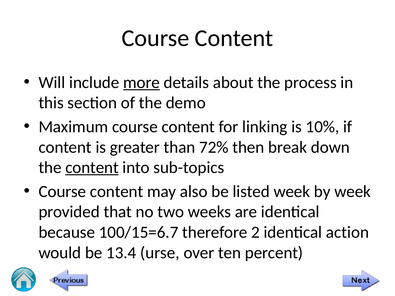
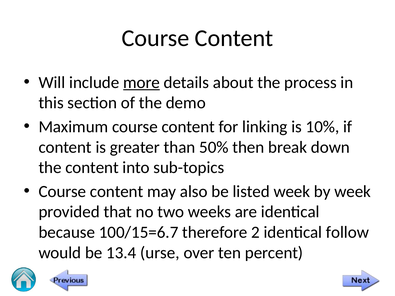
72%: 72% -> 50% (214, 147)
content underline: present -> none (92, 168)
action: action -> follow (347, 232)
